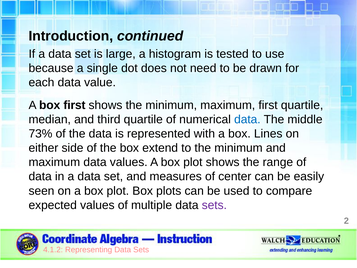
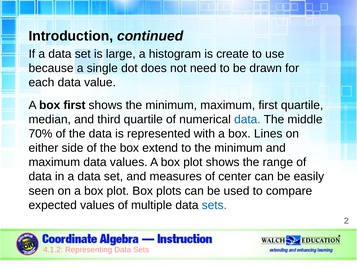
tested: tested -> create (233, 54)
73%: 73% -> 70% (40, 134)
sets colour: purple -> blue (214, 205)
